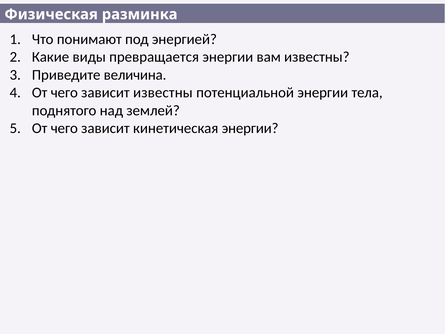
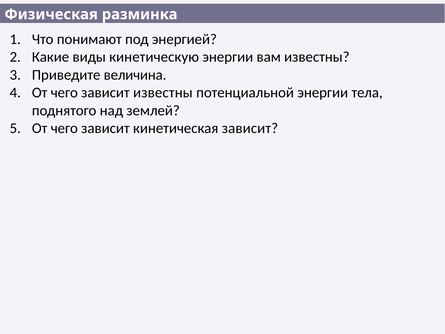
превращается: превращается -> кинетическую (154, 57)
кинетическая энергии: энергии -> зависит (250, 128)
